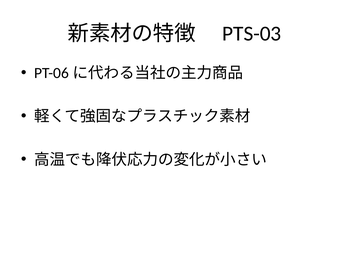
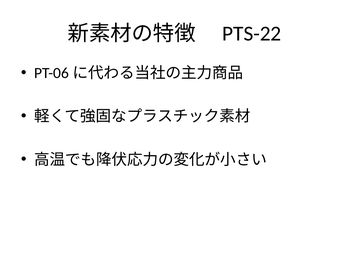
PTS-03: PTS-03 -> PTS-22 (252, 34)
